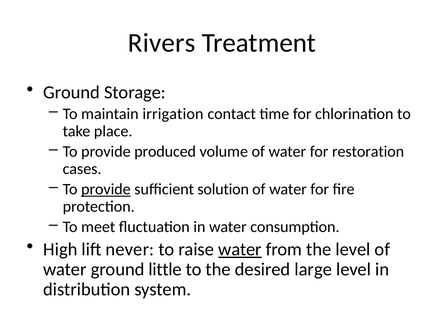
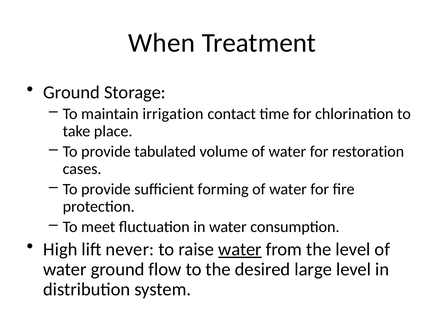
Rivers: Rivers -> When (162, 43)
produced: produced -> tabulated (165, 151)
provide underline: present -> none (106, 189)
solution: solution -> forming (223, 189)
little: little -> flow (165, 269)
